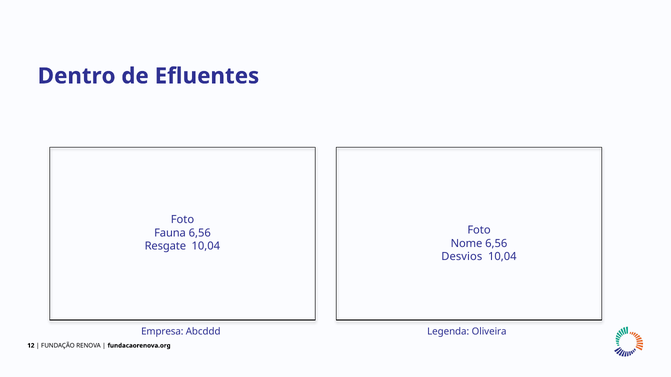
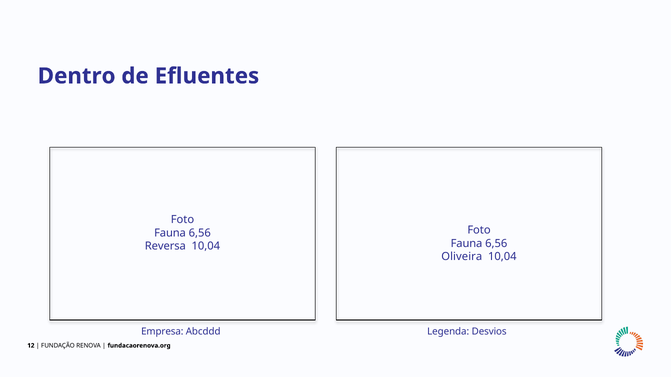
Nome: Nome -> Fauna (467, 244)
Resgate: Resgate -> Reversa (165, 247)
Desvios: Desvios -> Oliveira (462, 257)
Oliveira: Oliveira -> Desvios (489, 332)
